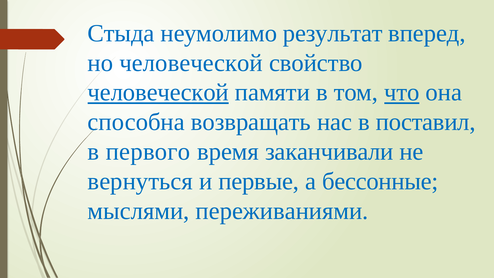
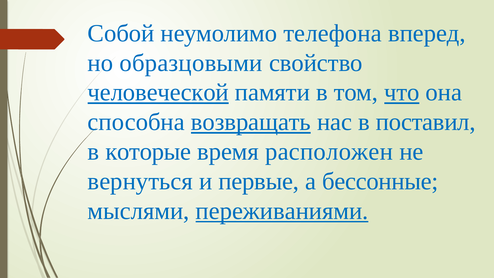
Стыда: Стыда -> Собой (121, 33)
результат: результат -> телефона (333, 33)
но человеческой: человеческой -> образцовыми (191, 63)
возвращать underline: none -> present (251, 122)
первого: первого -> которые (148, 152)
заканчивали: заканчивали -> расположен (329, 152)
переживаниями underline: none -> present (282, 211)
